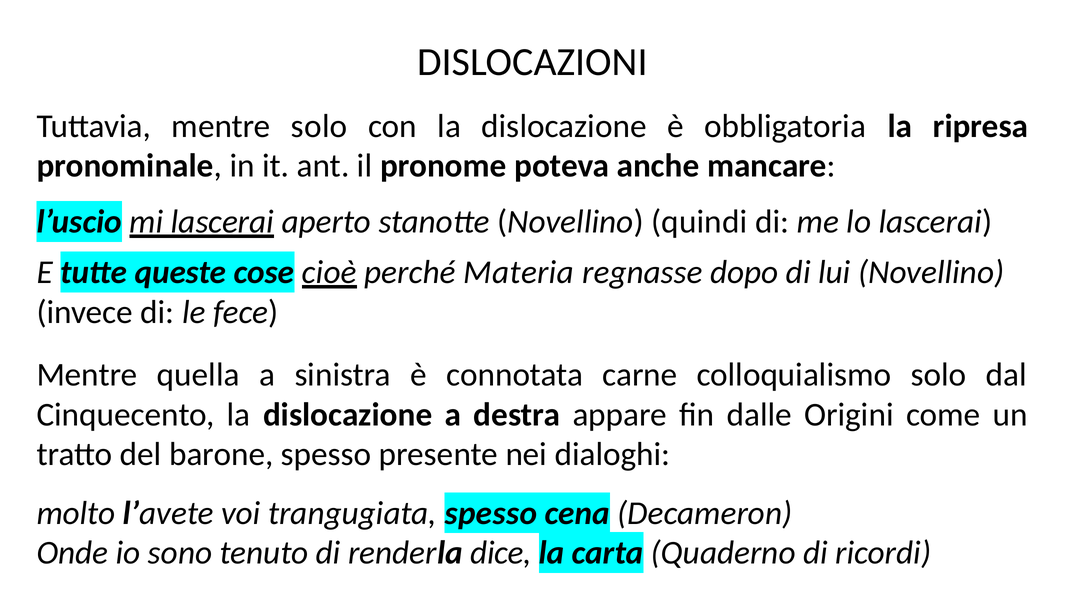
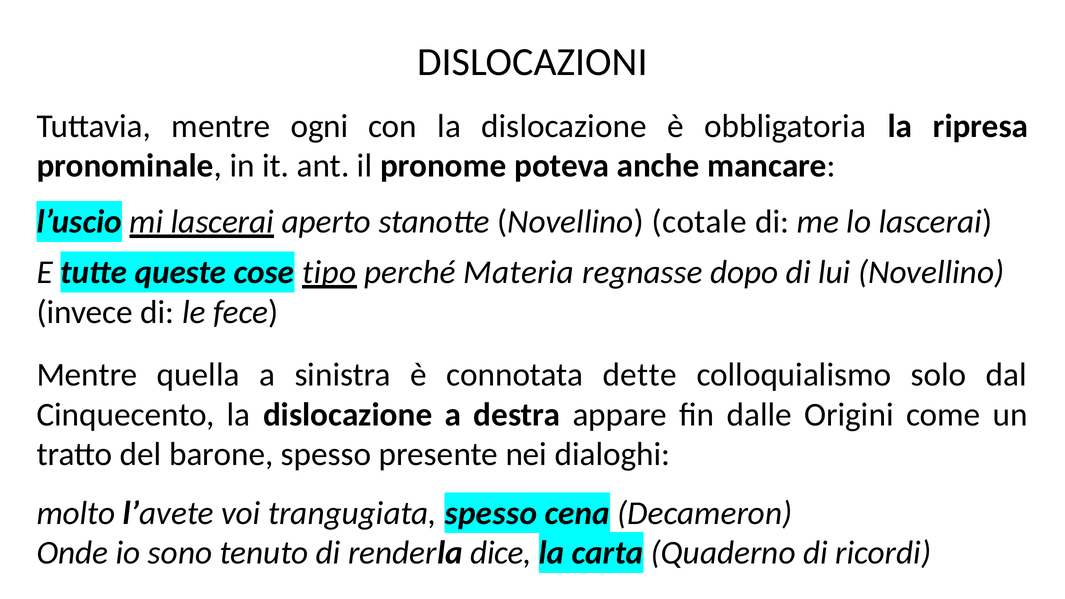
mentre solo: solo -> ogni (319, 126)
quindi: quindi -> cotale (699, 222)
cioè: cioè -> tipo (329, 272)
carne: carne -> dette (640, 375)
